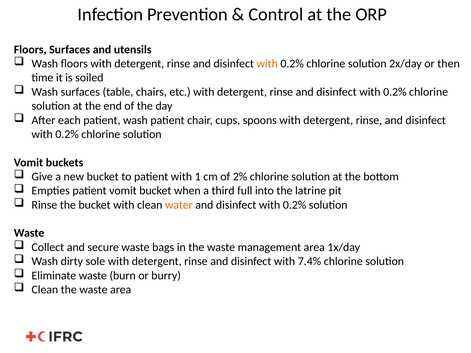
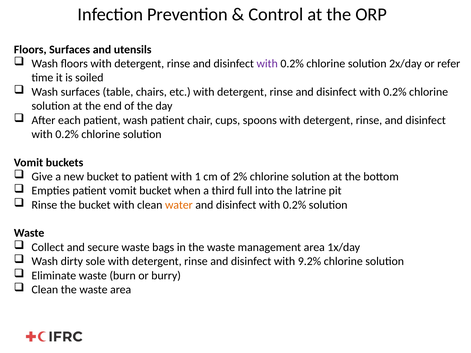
with colour: orange -> purple (267, 64)
then: then -> refer (449, 64)
7.4%: 7.4% -> 9.2% (309, 262)
